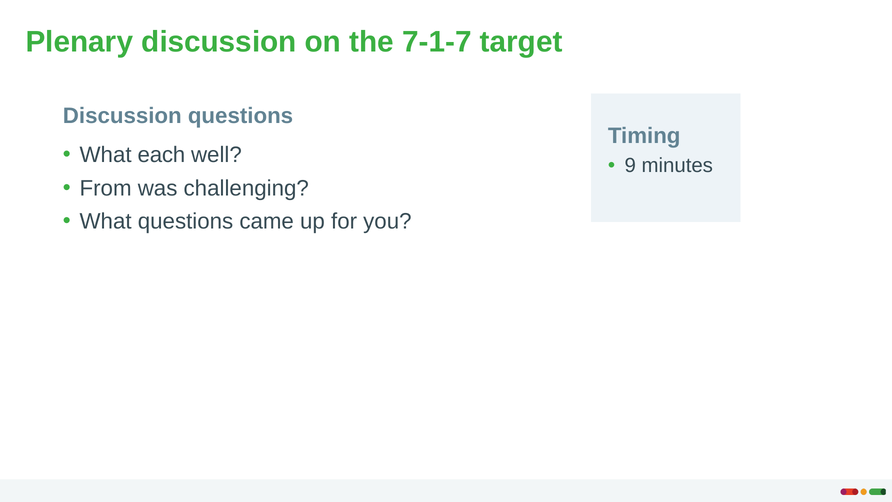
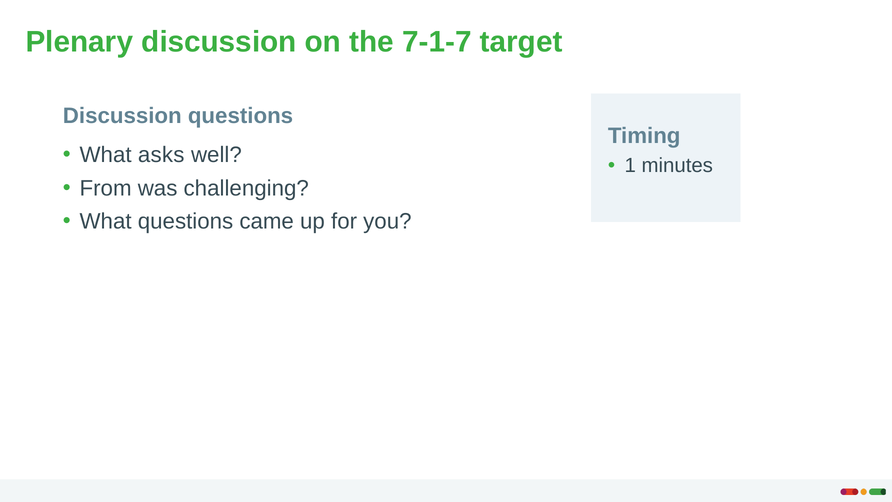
each: each -> asks (161, 155)
9: 9 -> 1 (630, 166)
